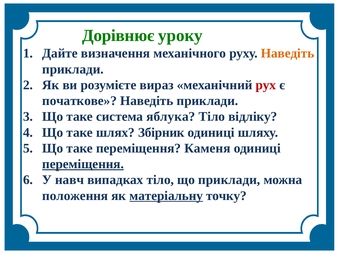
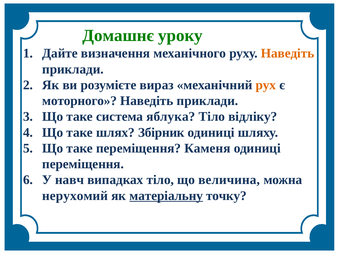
Дорівнює: Дорівнює -> Домашнє (118, 36)
рух colour: red -> orange (266, 85)
початкове: початкове -> моторного (80, 101)
переміщення underline: present -> none (83, 164)
що приклади: приклади -> величина (229, 180)
положення: положення -> нерухомий (75, 196)
